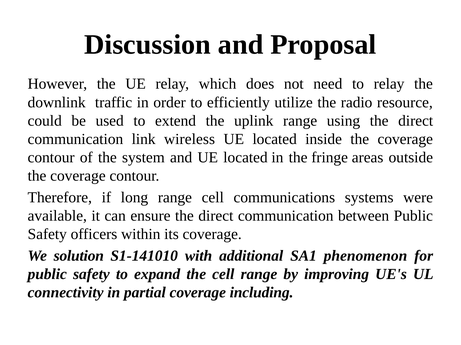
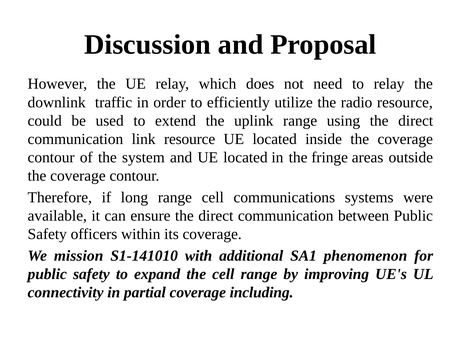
link wireless: wireless -> resource (190, 139)
solution: solution -> mission (79, 256)
